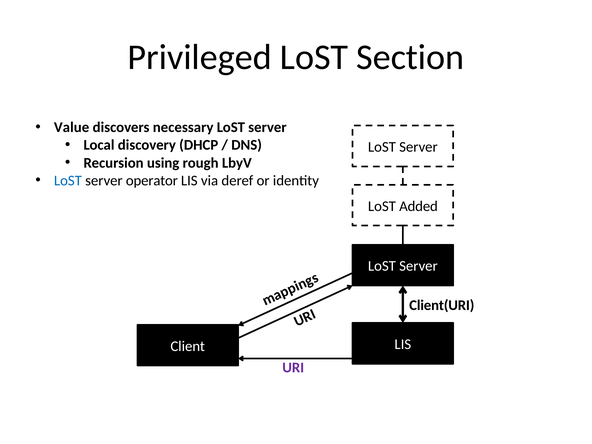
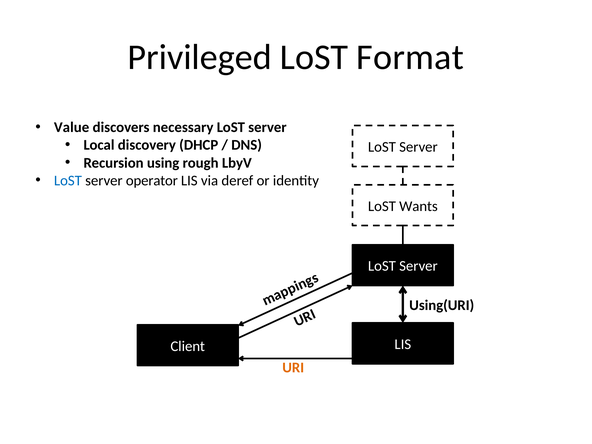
Section: Section -> Format (410, 57)
Added: Added -> Wants (418, 206)
Client(URI: Client(URI -> Using(URI (442, 305)
URI colour: purple -> orange (293, 368)
